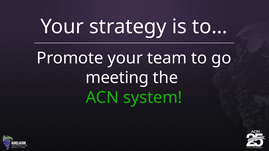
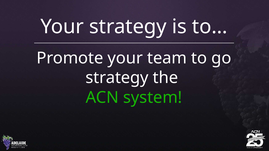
meeting: meeting -> strategy (117, 78)
